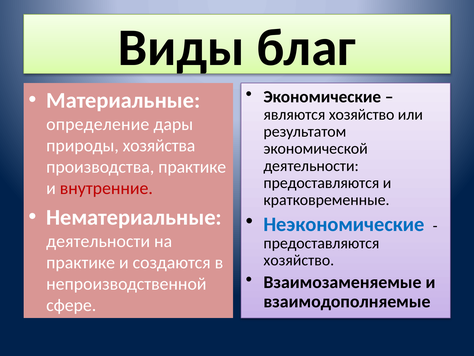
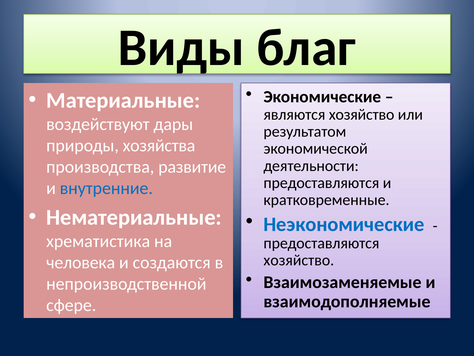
определение: определение -> воздействуют (98, 124)
производства практике: практике -> развитие (192, 167)
внутренние colour: red -> blue (106, 188)
деятельности: деятельности -> хрематистика (98, 241)
практике: практике -> человека (81, 262)
